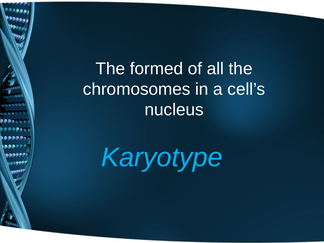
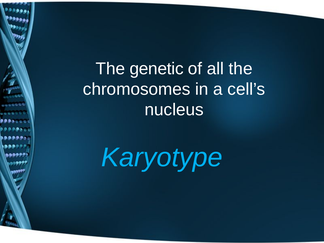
formed: formed -> genetic (157, 69)
